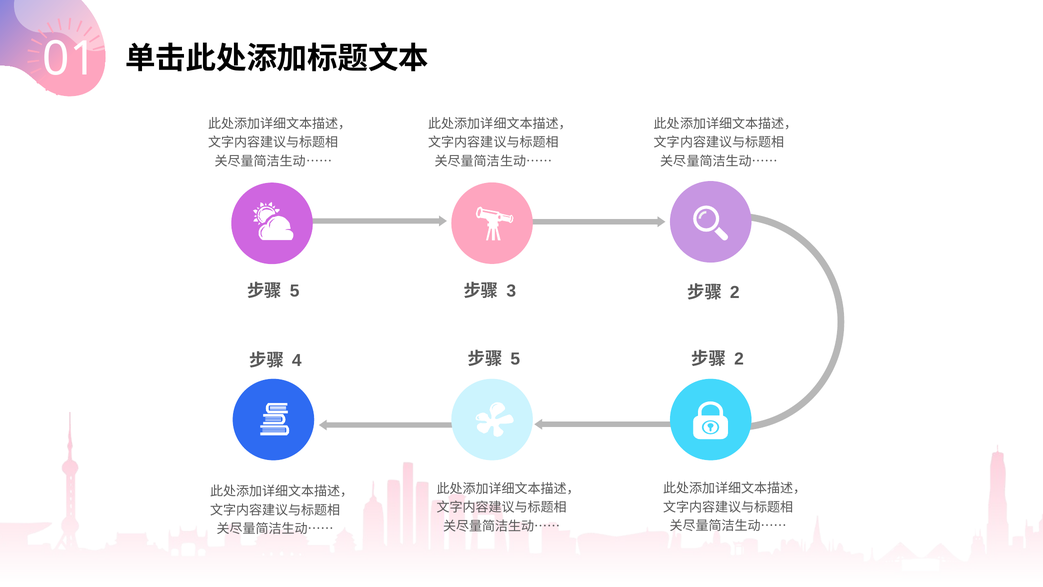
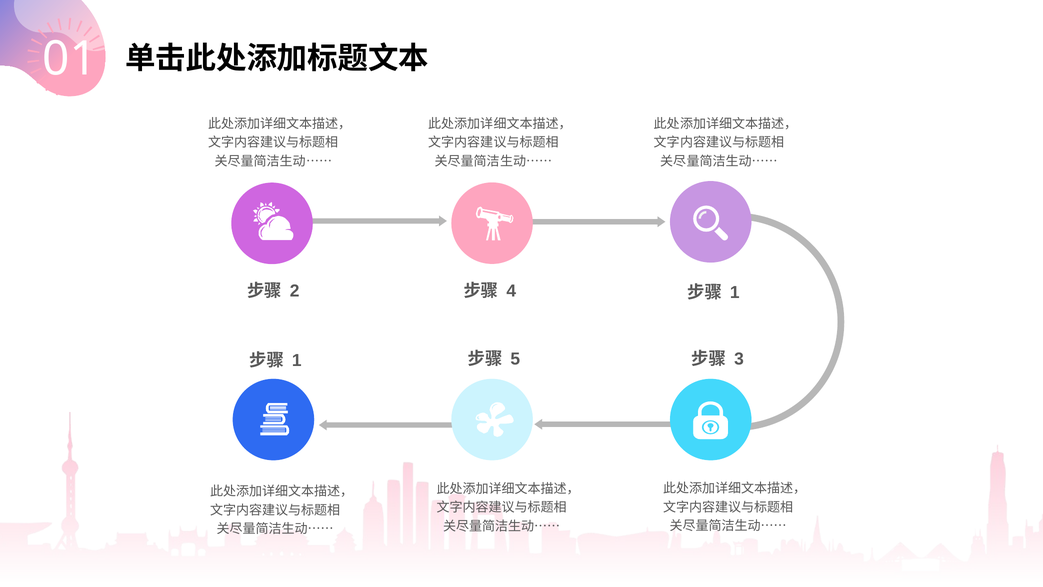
5: 5 -> 2 (295, 291)
3: 3 -> 4 (511, 291)
2: 2 -> 1 (735, 292)
4: 4 -> 1 (297, 361)
2: 2 -> 3 (739, 359)
